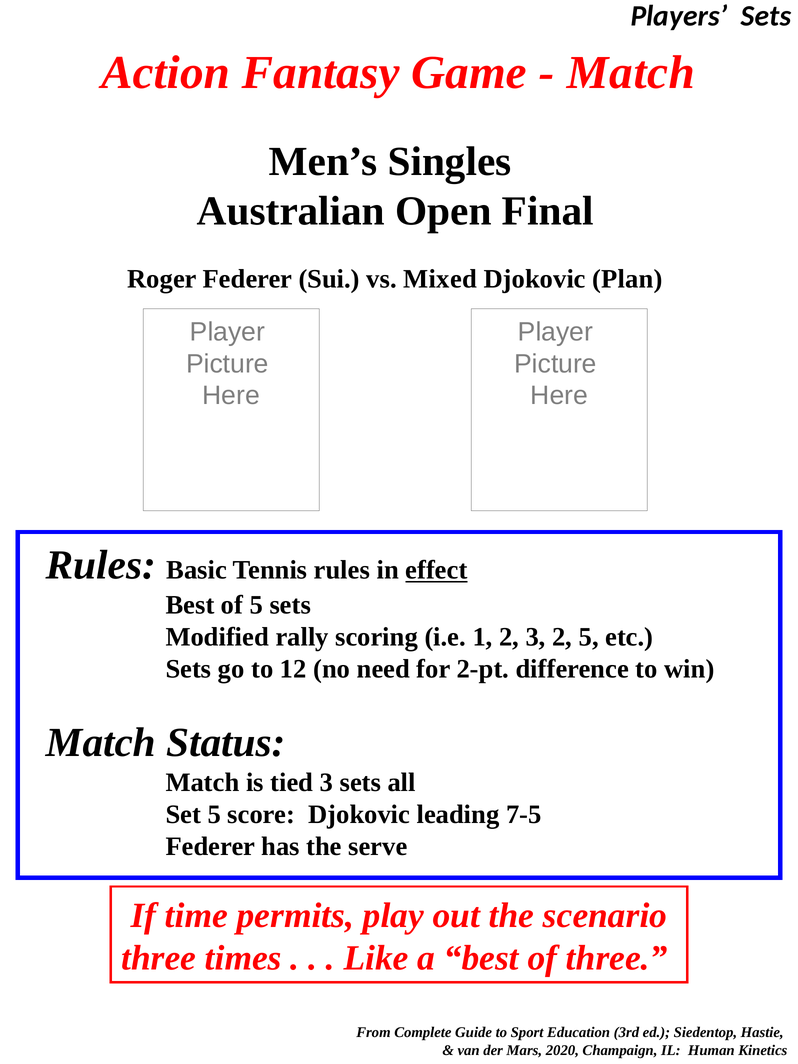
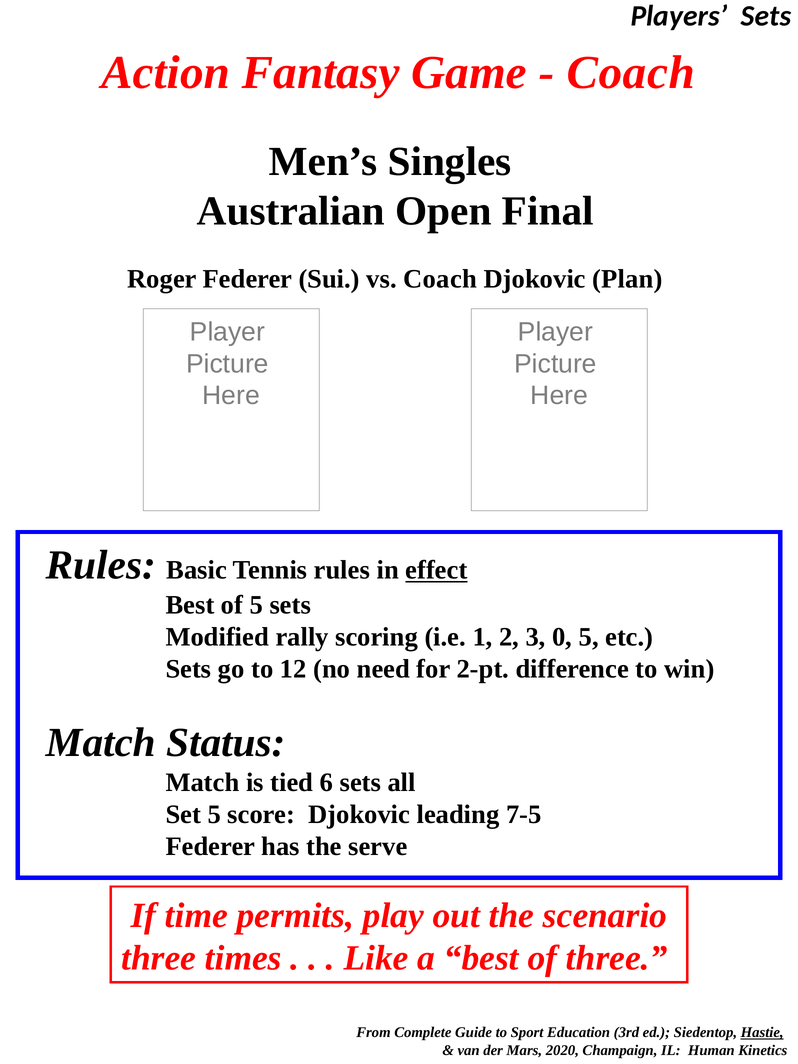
Match: Match -> Coach (631, 72)
vs Mixed: Mixed -> Coach (440, 279)
3 2: 2 -> 0 (562, 637)
tied 3: 3 -> 6 (326, 782)
Hastie underline: none -> present (762, 1033)
